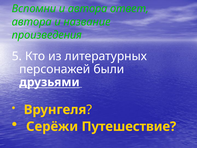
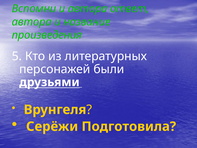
Путешествие: Путешествие -> Подготовила (129, 126)
